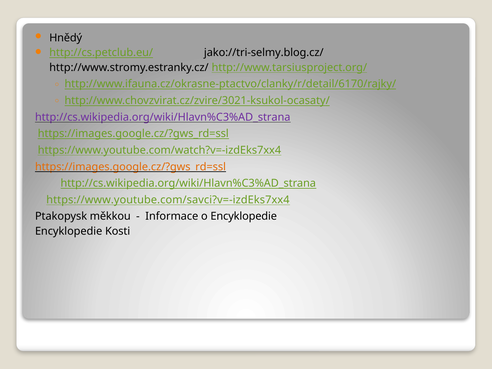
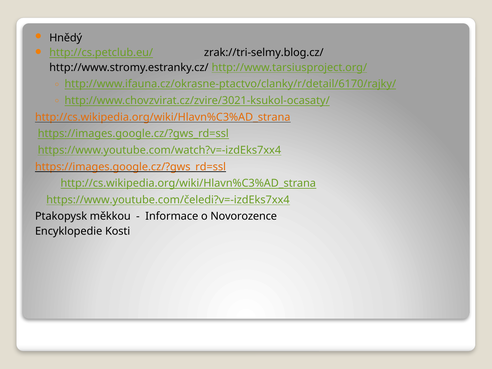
jako://tri-selmy.blog.cz/: jako://tri-selmy.blog.cz/ -> zrak://tri-selmy.blog.cz/ (264, 53)
http://cs.wikipedia.org/wiki/Hlavn%C3%AD_strana colour: purple -> orange (163, 117)
https://www.youtube.com/savci?v=-izdEks7xx4: https://www.youtube.com/savci?v=-izdEks7xx4 -> https://www.youtube.com/čeledi?v=-izdEks7xx4 (168, 200)
o Encyklopedie: Encyklopedie -> Novorozence (244, 216)
